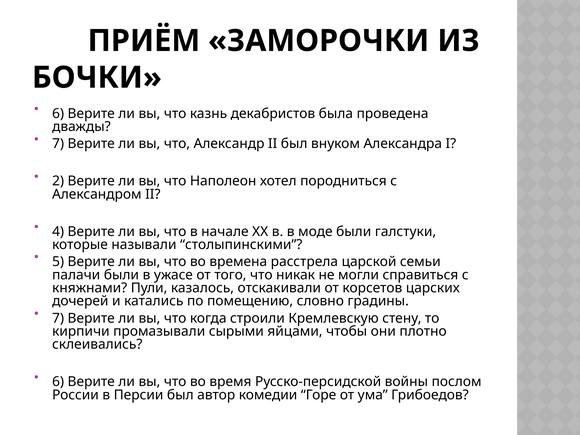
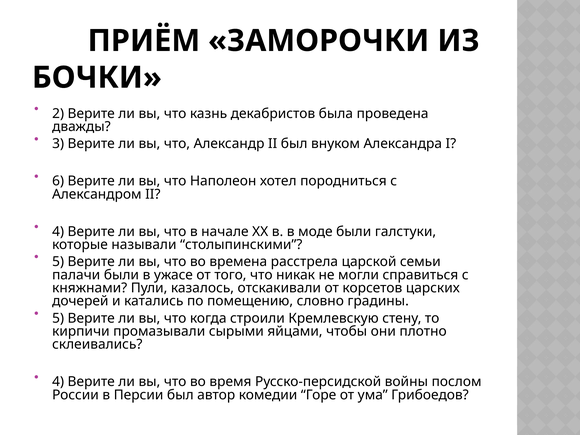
6: 6 -> 2 (58, 114)
7: 7 -> 3 (58, 144)
2: 2 -> 6 (58, 181)
7: 7 -> 5 (58, 318)
6: 6 -> 4 (58, 382)
